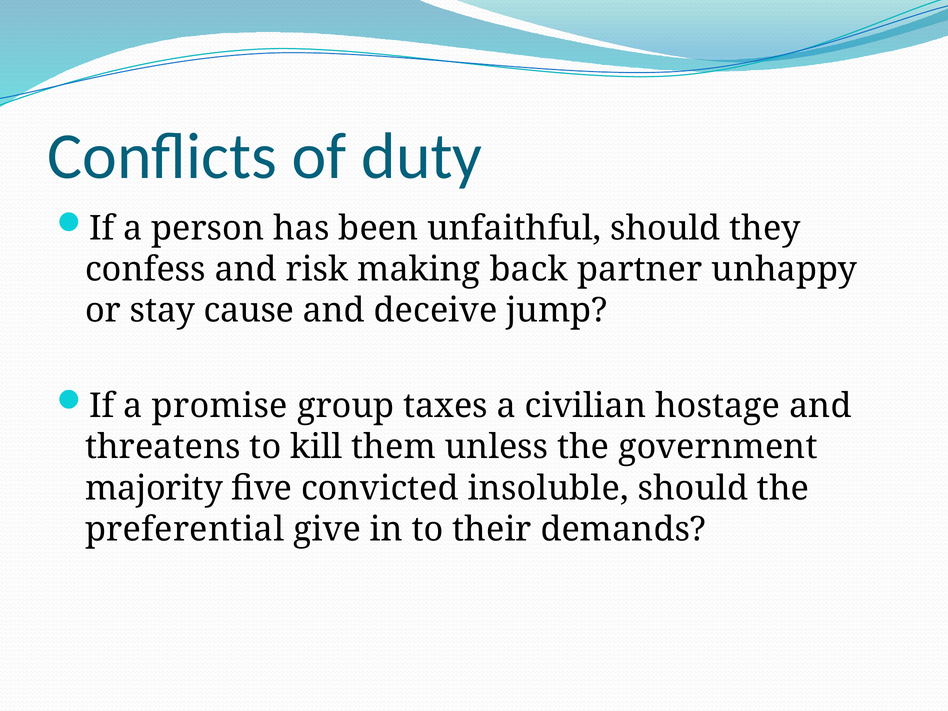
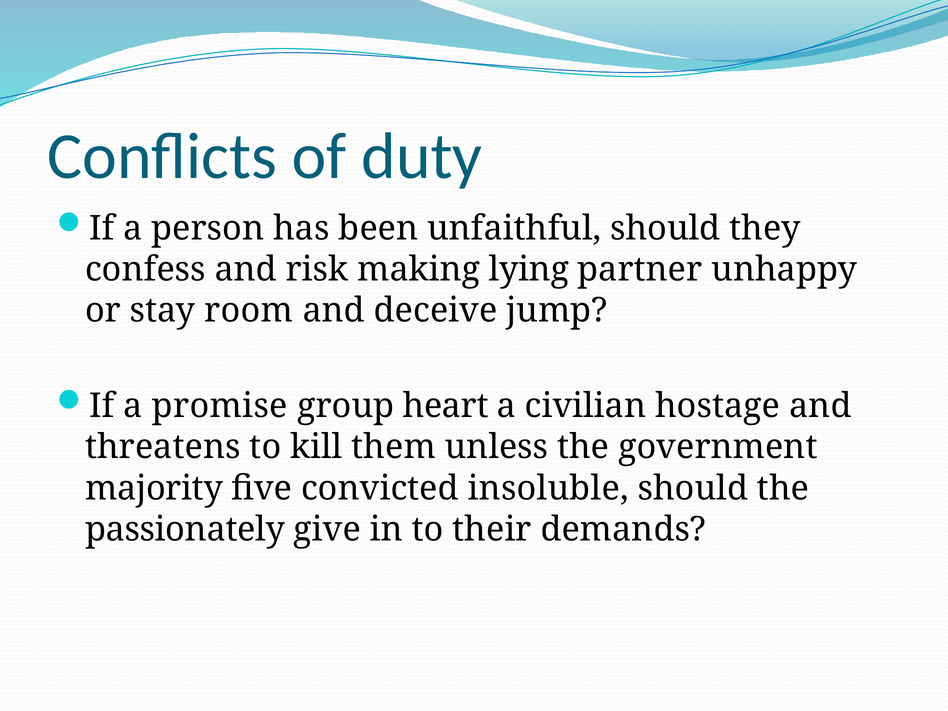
back: back -> lying (529, 269)
cause: cause -> room (249, 310)
taxes: taxes -> heart (446, 406)
preferential: preferential -> passionately (185, 529)
